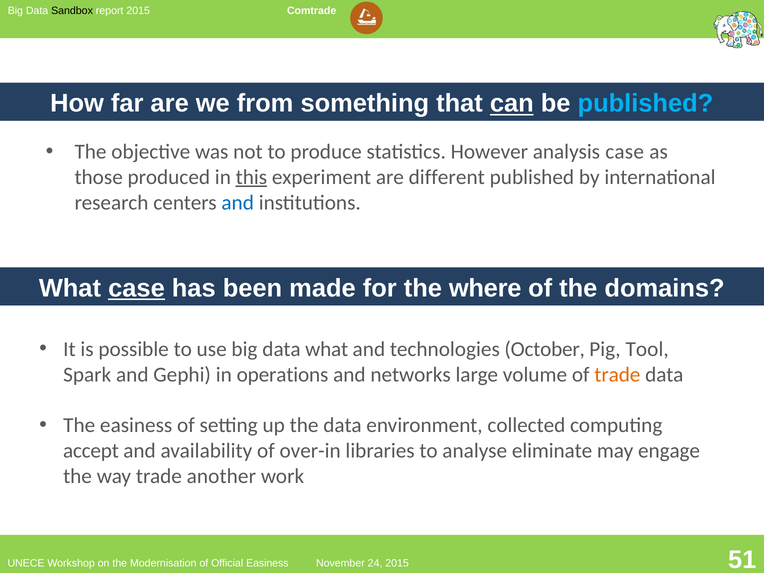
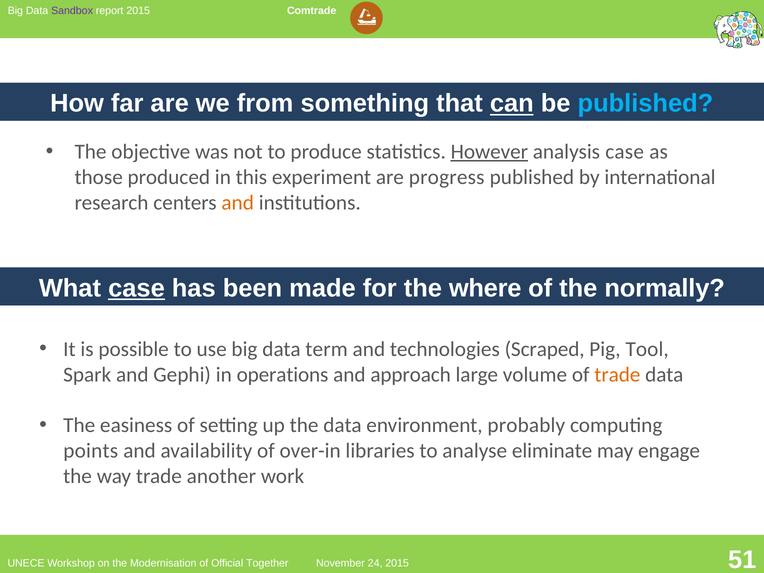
Sandbox colour: black -> purple (72, 11)
However underline: none -> present (489, 152)
this underline: present -> none (251, 177)
different: different -> progress (447, 177)
and colour: blue -> orange (238, 203)
domains: domains -> normally (665, 288)
data what: what -> term (327, 349)
October: October -> Scraped (545, 349)
networks: networks -> approach (411, 375)
collected: collected -> probably (526, 425)
accept: accept -> points (91, 451)
Easiness: Easiness -> Together (267, 563)
